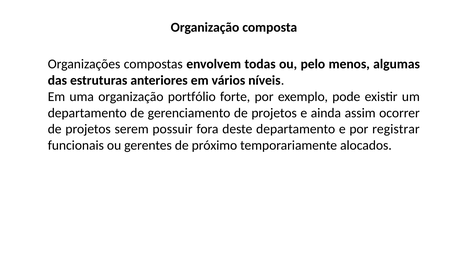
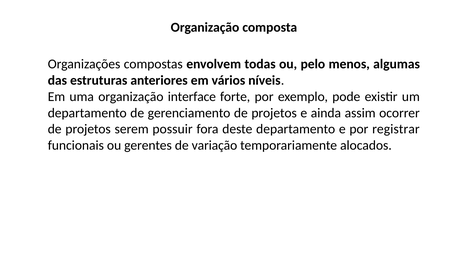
portfólio: portfólio -> interface (192, 97)
próximo: próximo -> variação (214, 145)
